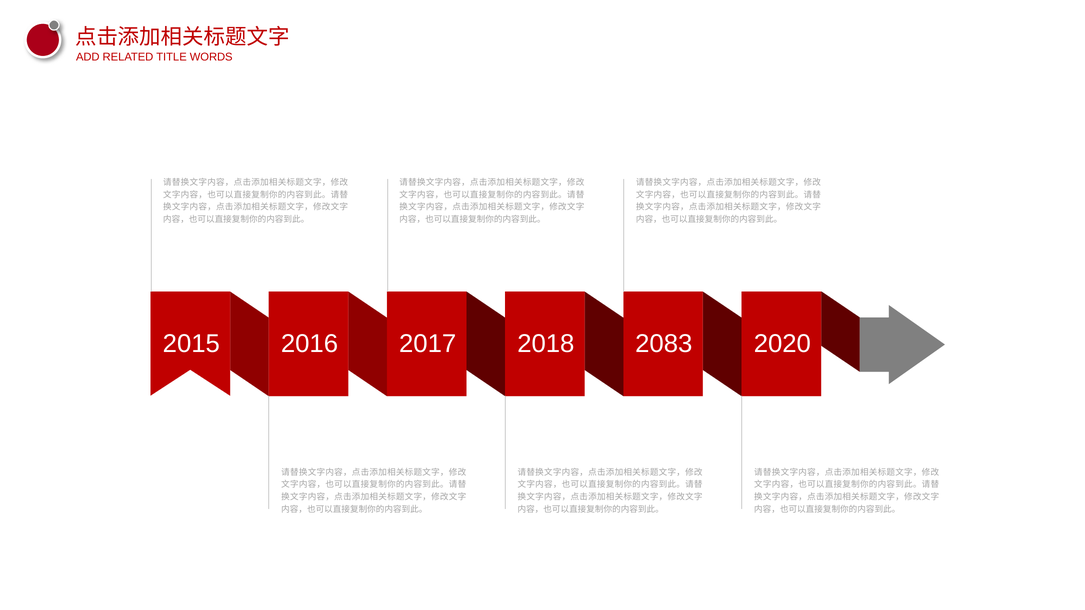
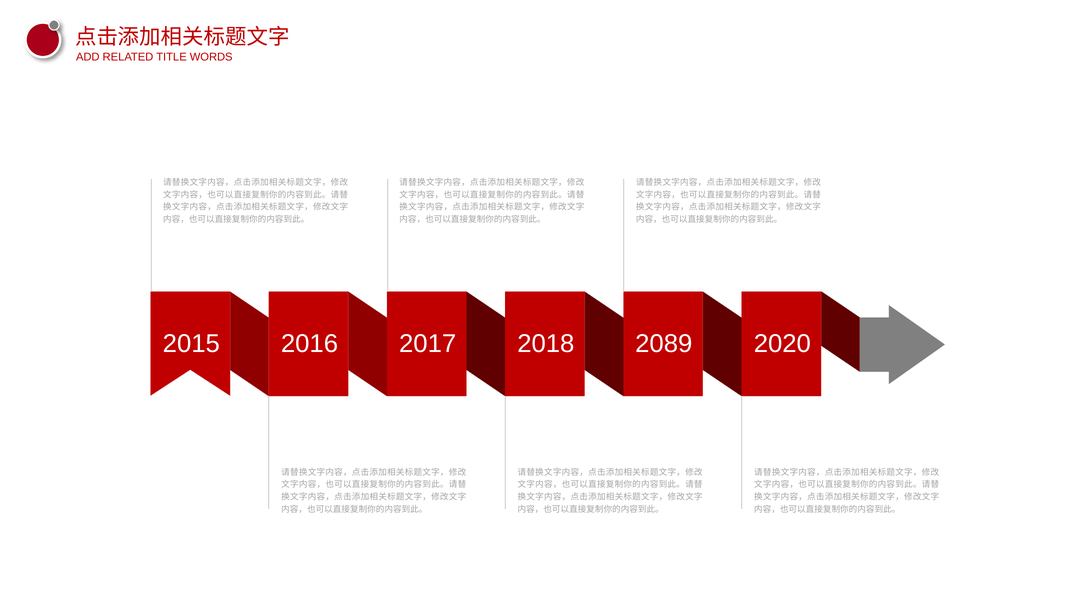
2083: 2083 -> 2089 (664, 344)
